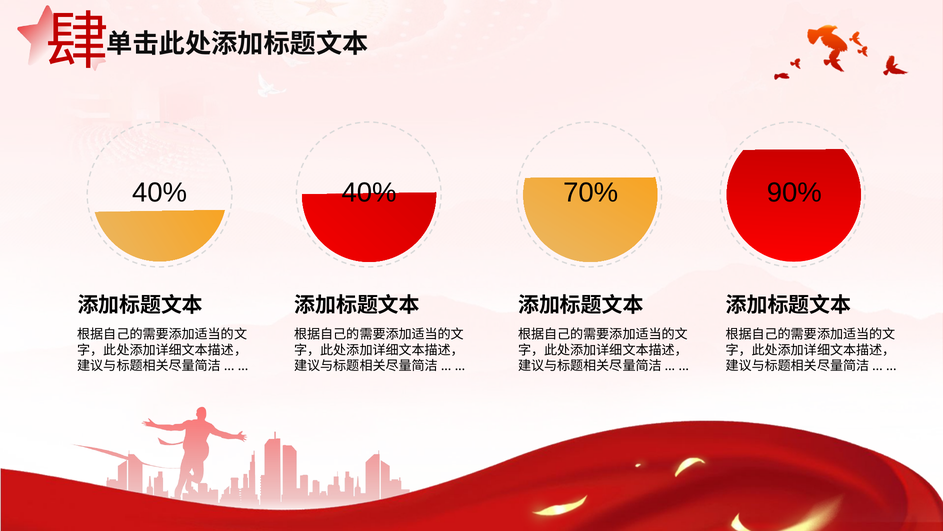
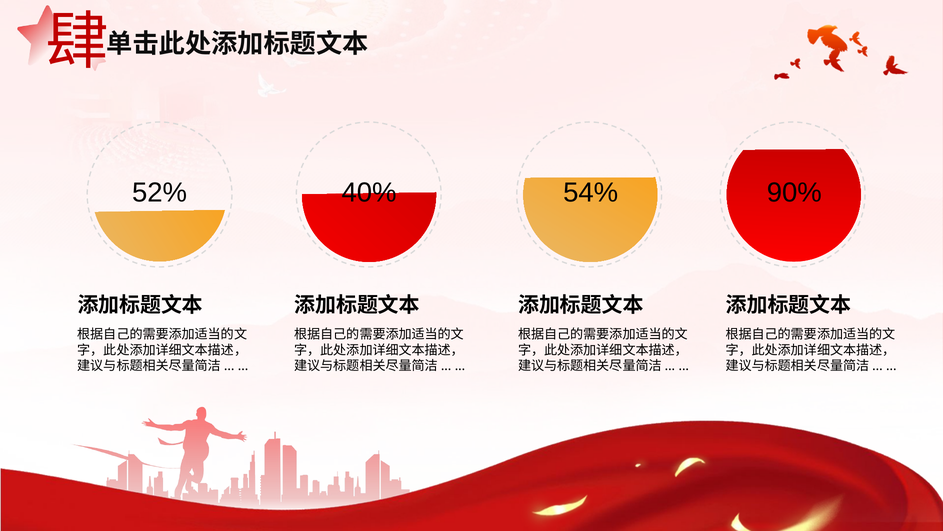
40%: 40% -> 52% (160, 193)
70%: 70% -> 54% (591, 193)
